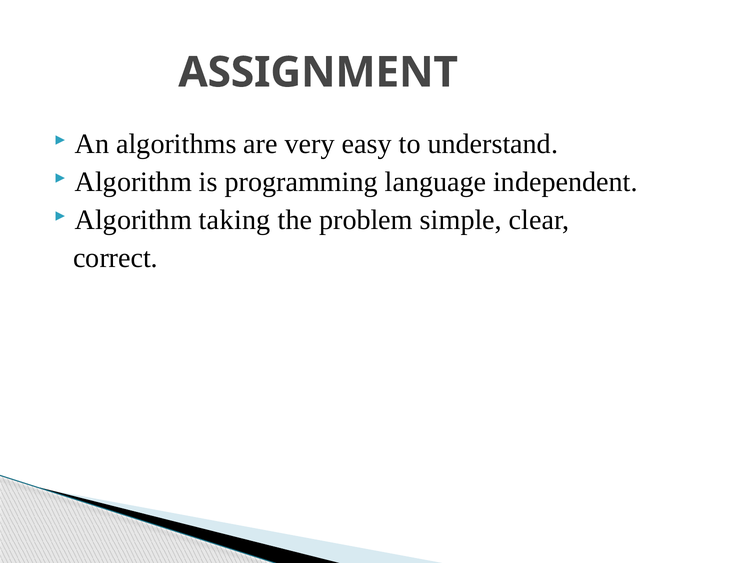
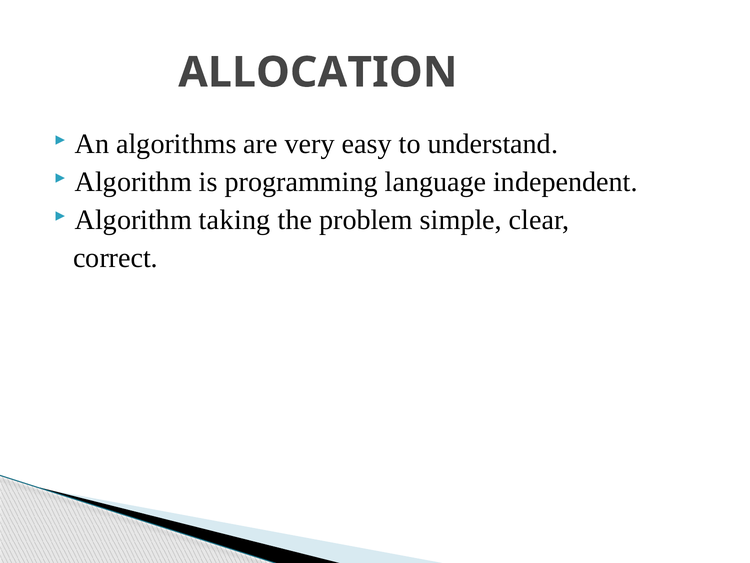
ASSIGNMENT: ASSIGNMENT -> ALLOCATION (318, 72)
